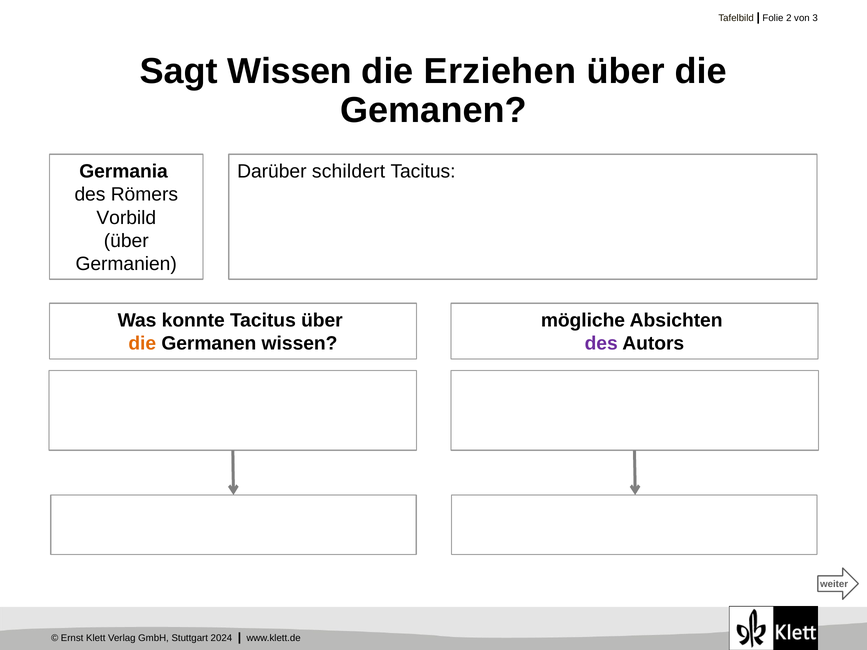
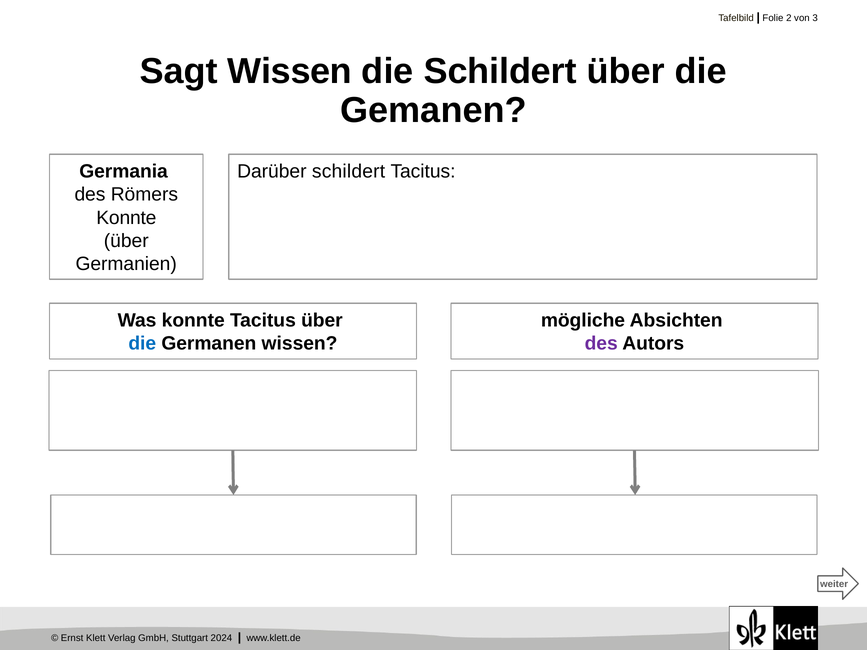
die Erziehen: Erziehen -> Schildert (500, 71)
Vorbild: Vorbild -> Konnte (126, 218)
die colour: orange -> blue (142, 344)
